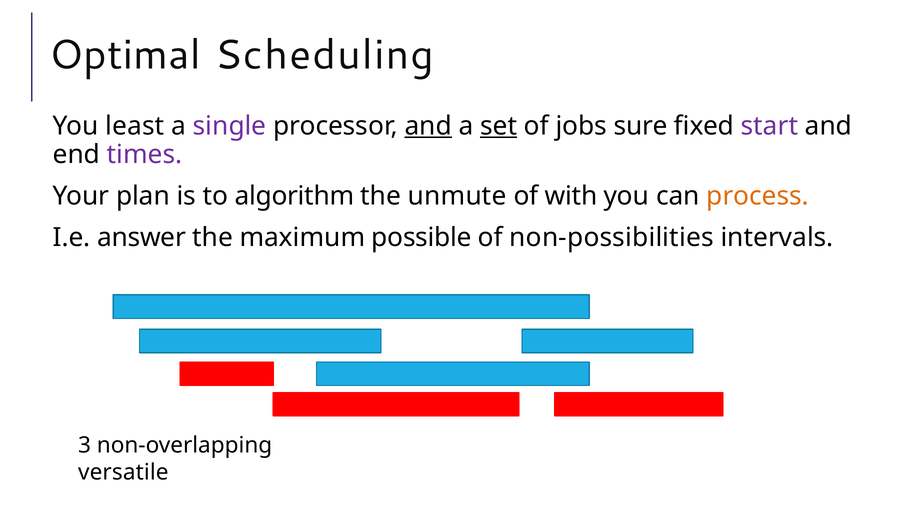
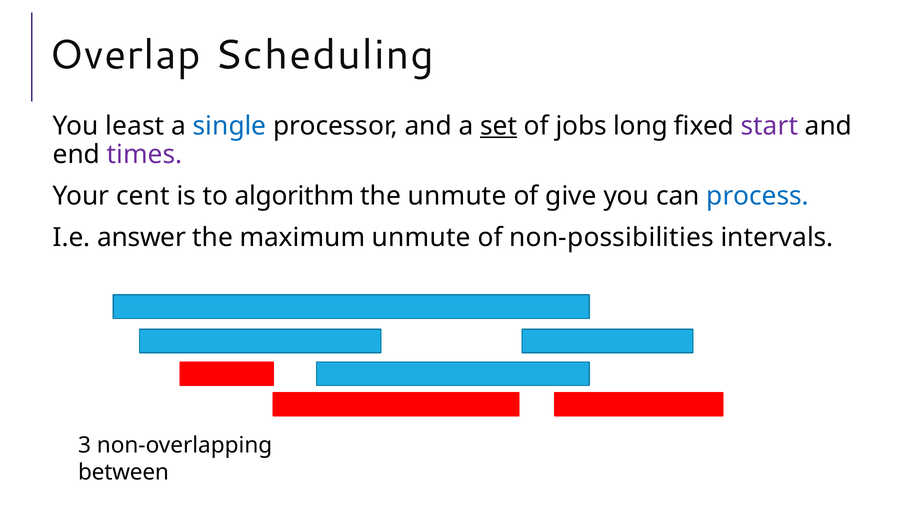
Optimal: Optimal -> Overlap (125, 55)
single colour: purple -> blue (230, 126)
and underline: present -> none (428, 126)
sure: sure -> long (641, 126)
plan: plan -> cent (143, 196)
with: with -> give (571, 196)
process colour: orange -> blue (758, 196)
maximum possible: possible -> unmute (421, 238)
versatile: versatile -> between (123, 472)
